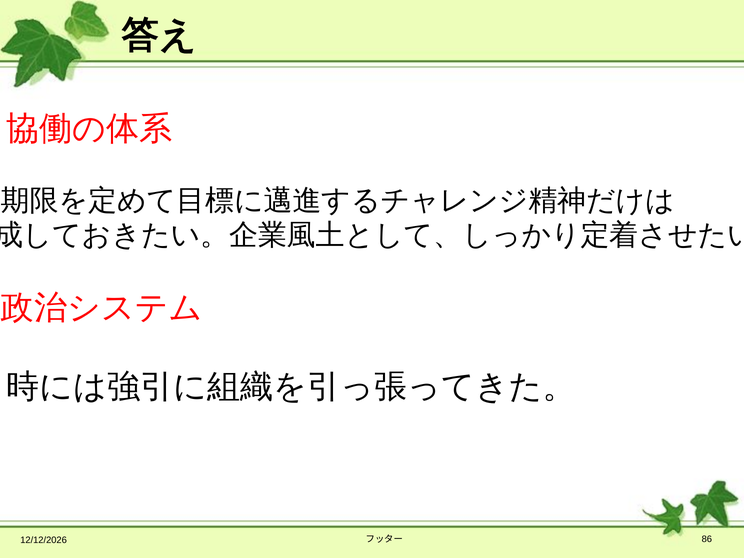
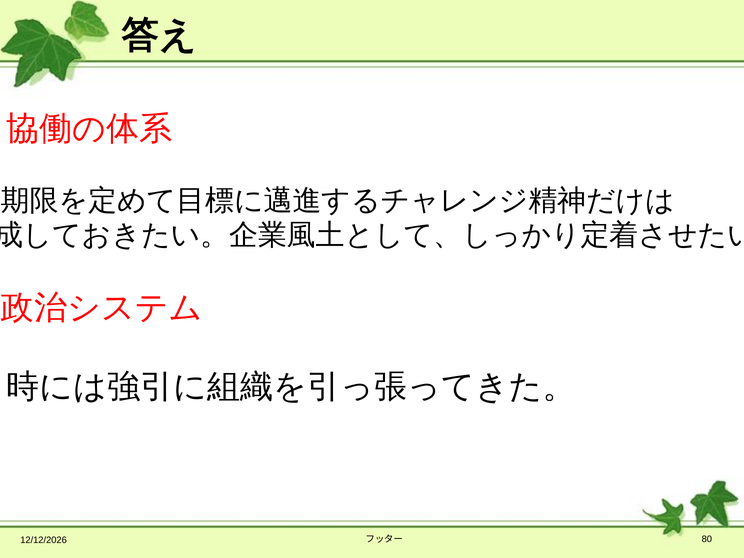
86: 86 -> 80 (707, 539)
